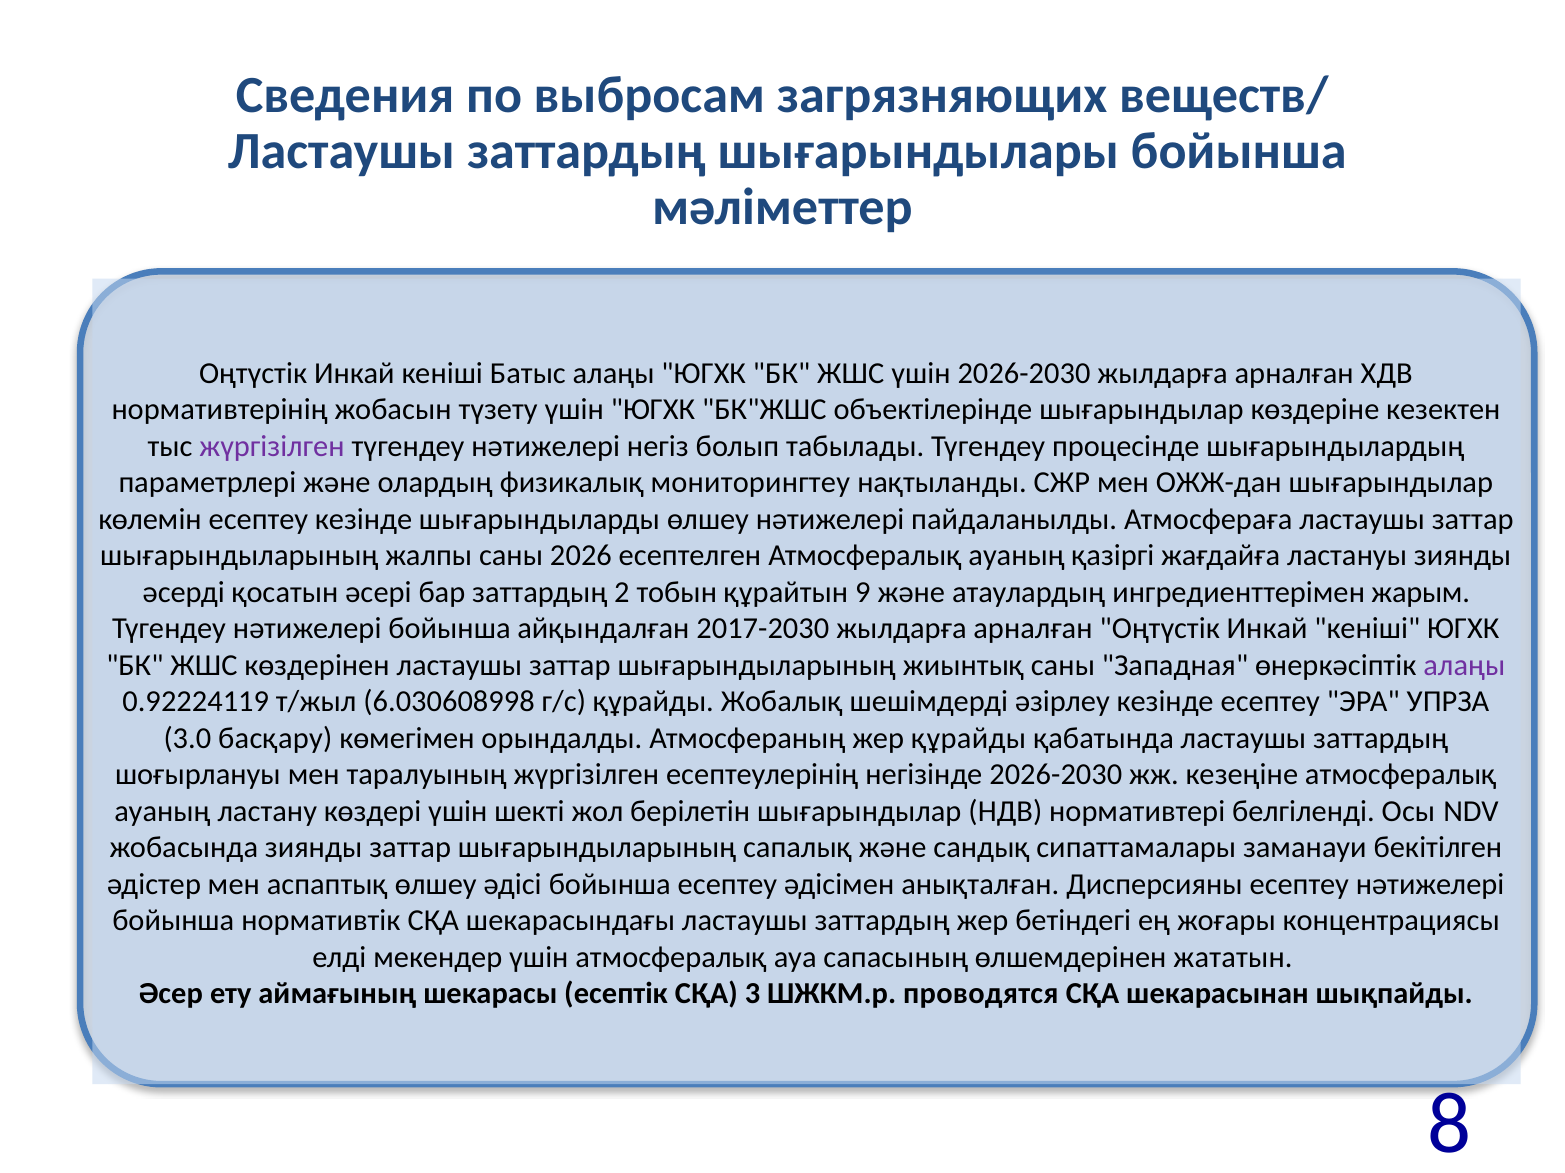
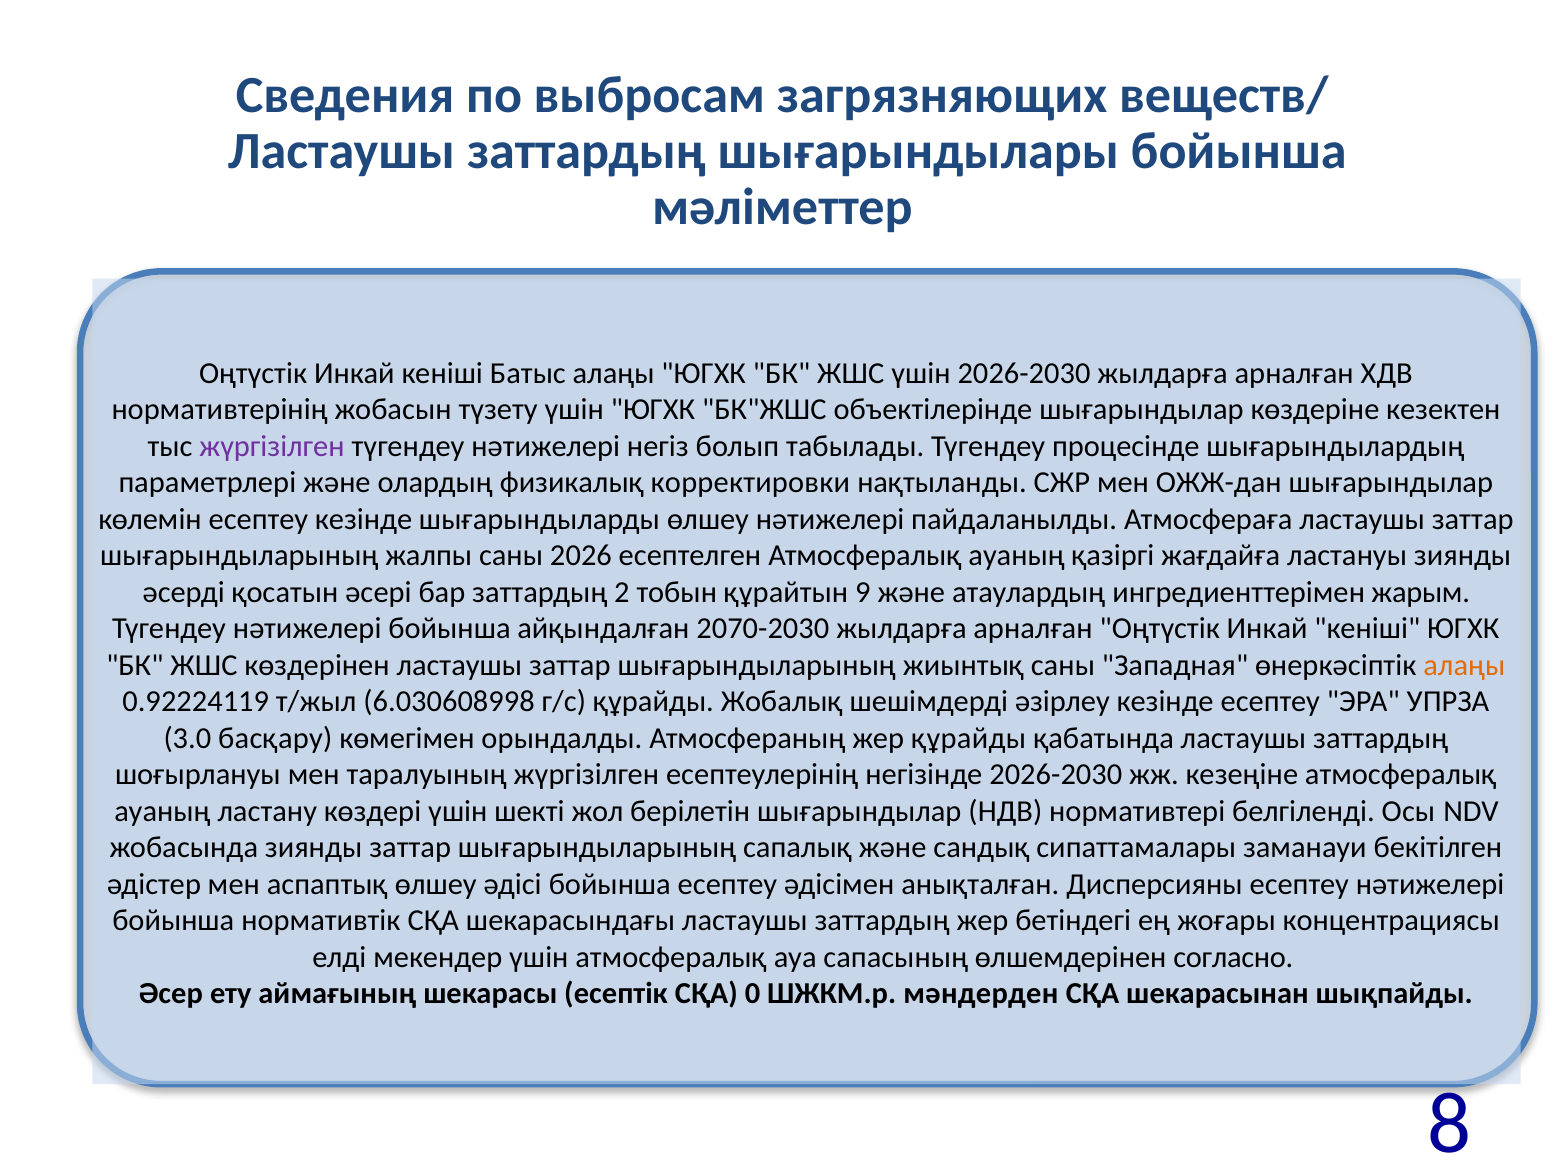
мониторингтеу: мониторингтеу -> корректировки (750, 483)
2017-2030: 2017-2030 -> 2070-2030 (763, 629)
алаңы colour: purple -> orange (1464, 666)
жататын: жататын -> согласно (1233, 958)
3: 3 -> 0 (752, 995)
проводятся: проводятся -> мәндерден (981, 995)
